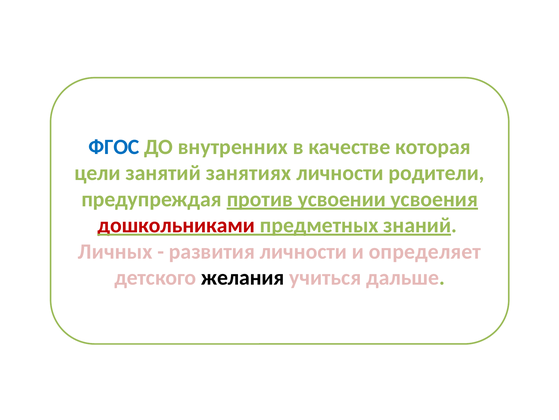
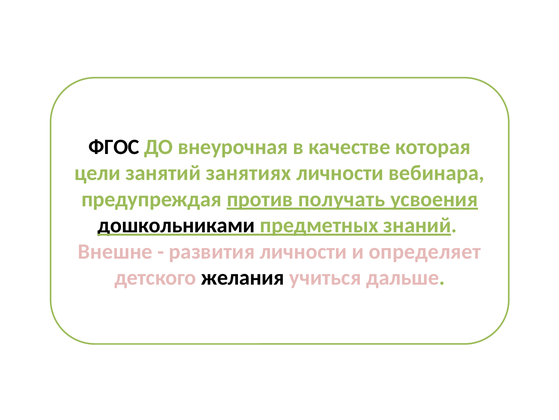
ФГОС colour: blue -> black (114, 147)
внутренних: внутренних -> внеурочная (233, 147)
родители: родители -> вебинара (436, 173)
усвоении: усвоении -> получать (342, 199)
дошкольниками colour: red -> black (176, 225)
Личных: Личных -> Внешне (115, 251)
